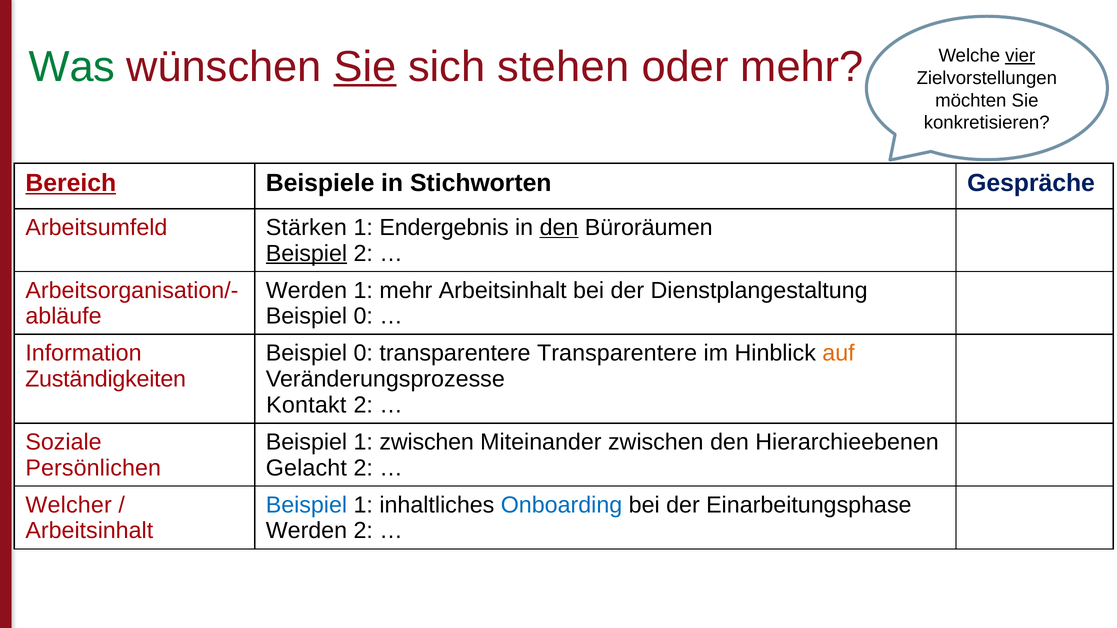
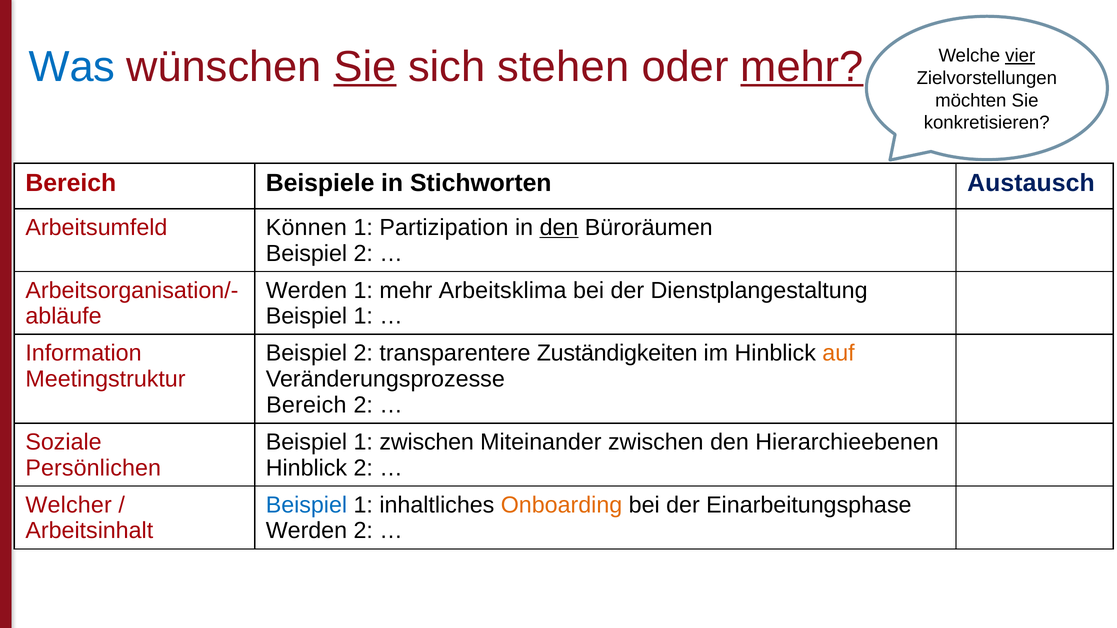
Was colour: green -> blue (72, 67)
mehr underline: none -> present (802, 67)
Bereich underline: present -> none (71, 183)
Gespräche: Gespräche -> Austausch (1031, 183)
Stärken: Stärken -> Können (306, 228)
Endergebnis: Endergebnis -> Partizipation (444, 228)
Beispiel underline: present -> none (306, 253)
mehr Arbeitsinhalt: Arbeitsinhalt -> Arbeitsklima (503, 291)
0: 0 -> 1 (363, 316)
0: 0 -> 2 (363, 354)
transparentere Transparentere: Transparentere -> Zuständigkeiten (617, 354)
Zuständigkeiten: Zuständigkeiten -> Meetingstruktur (105, 379)
Kontakt: Kontakt -> Bereich (306, 405)
Gelacht: Gelacht -> Hinblick (306, 468)
Onboarding colour: blue -> orange (562, 505)
